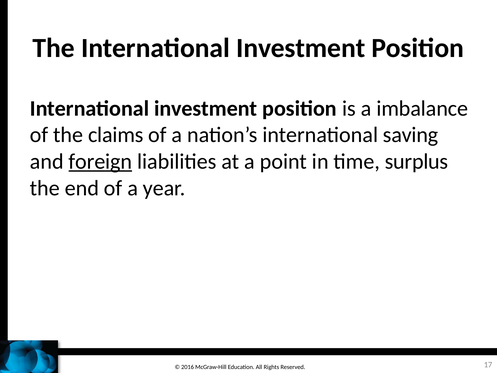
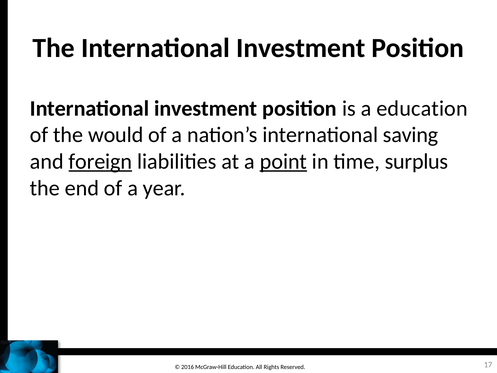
a imbalance: imbalance -> education (422, 108)
claims: claims -> would (116, 135)
point underline: none -> present (283, 161)
